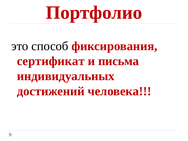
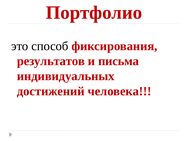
сертификат: сертификат -> результатов (51, 61)
